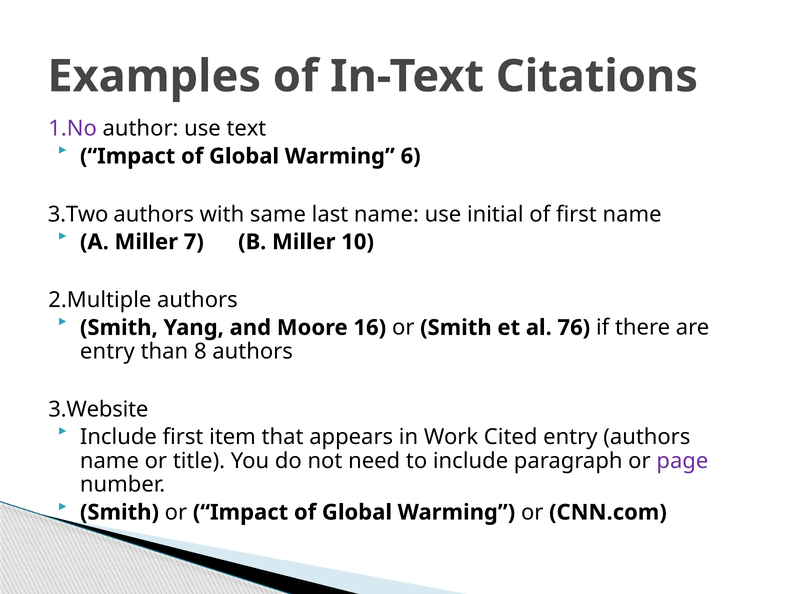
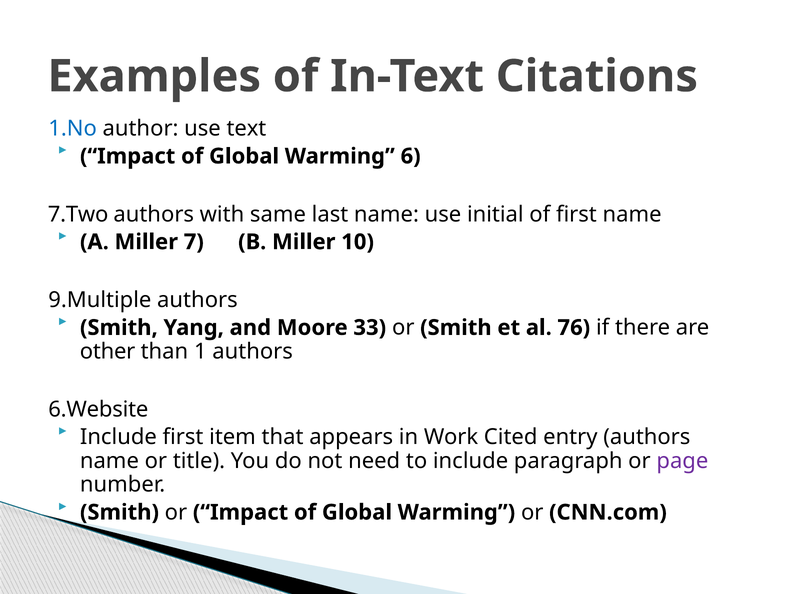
1.No colour: purple -> blue (73, 129)
3.Two: 3.Two -> 7.Two (78, 214)
2.Multiple: 2.Multiple -> 9.Multiple (100, 300)
16: 16 -> 33 (370, 328)
entry: entry -> other (108, 351)
8: 8 -> 1 (200, 351)
3.Website: 3.Website -> 6.Website (98, 409)
